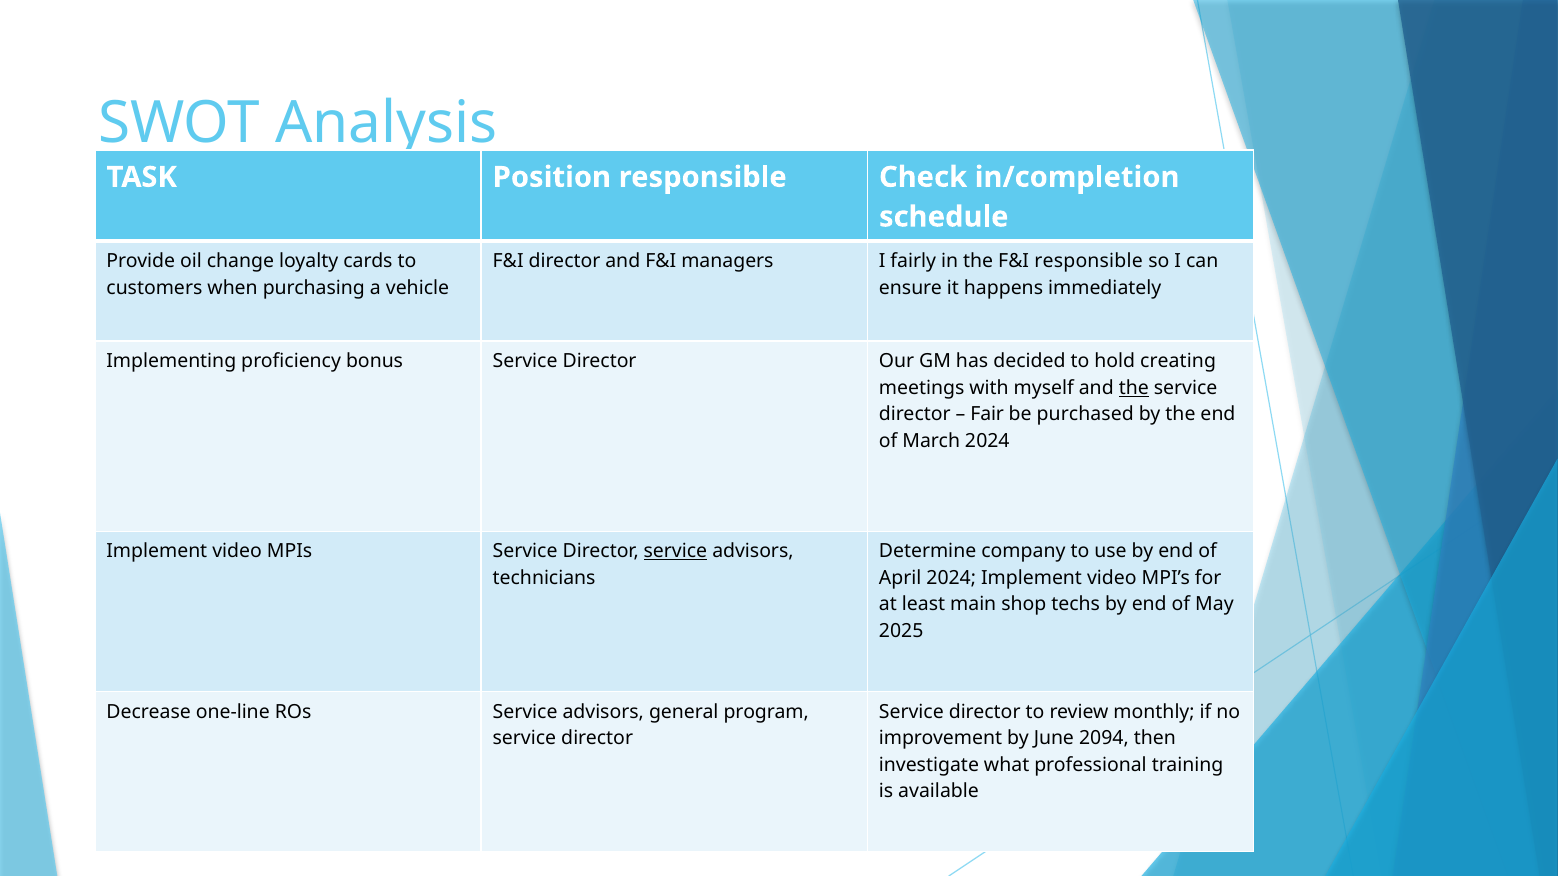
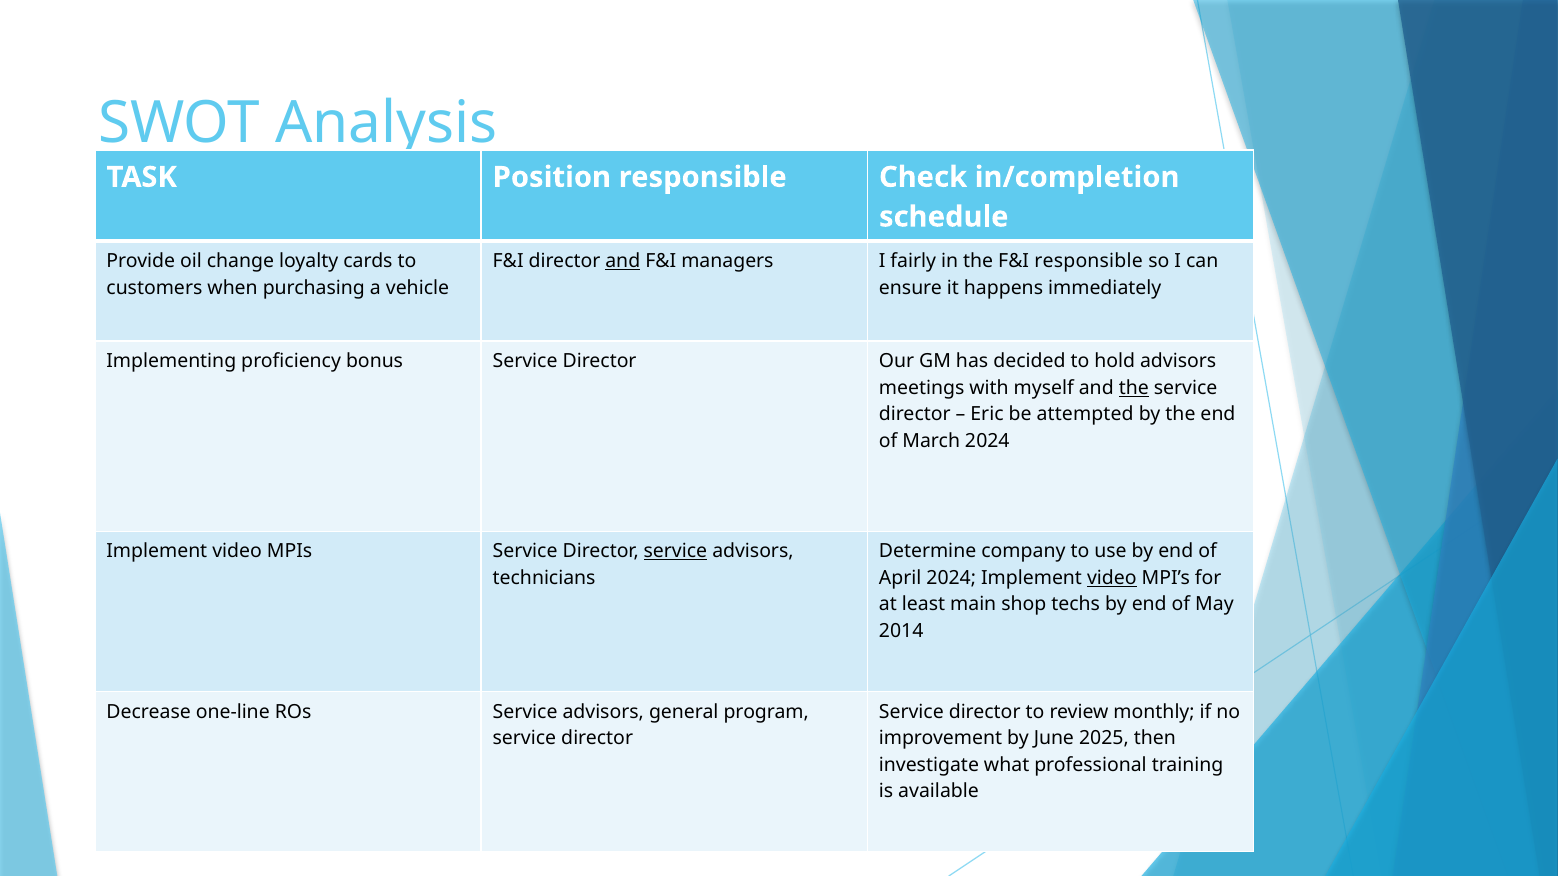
and underline: none -> present (623, 261)
hold creating: creating -> advisors (1178, 361)
Fair: Fair -> Eric (987, 414)
purchased: purchased -> attempted (1085, 414)
video underline: none -> present (1112, 578)
2025: 2025 -> 2014 (901, 631)
2094: 2094 -> 2025 (1104, 738)
